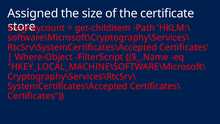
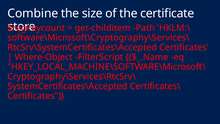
Assigned: Assigned -> Combine (33, 13)
